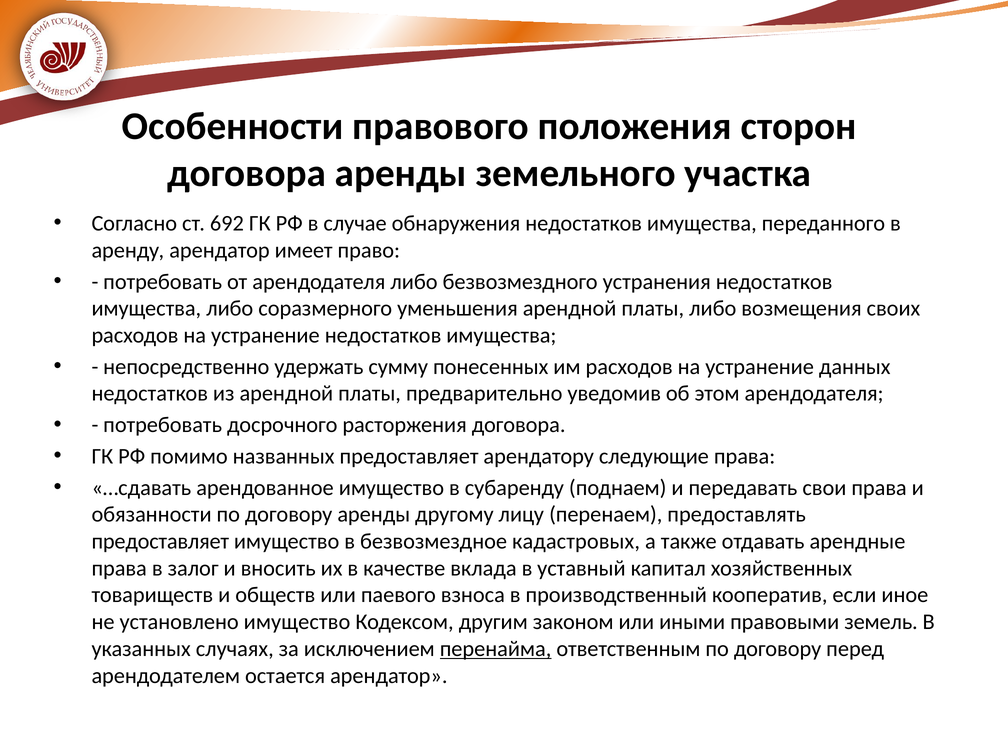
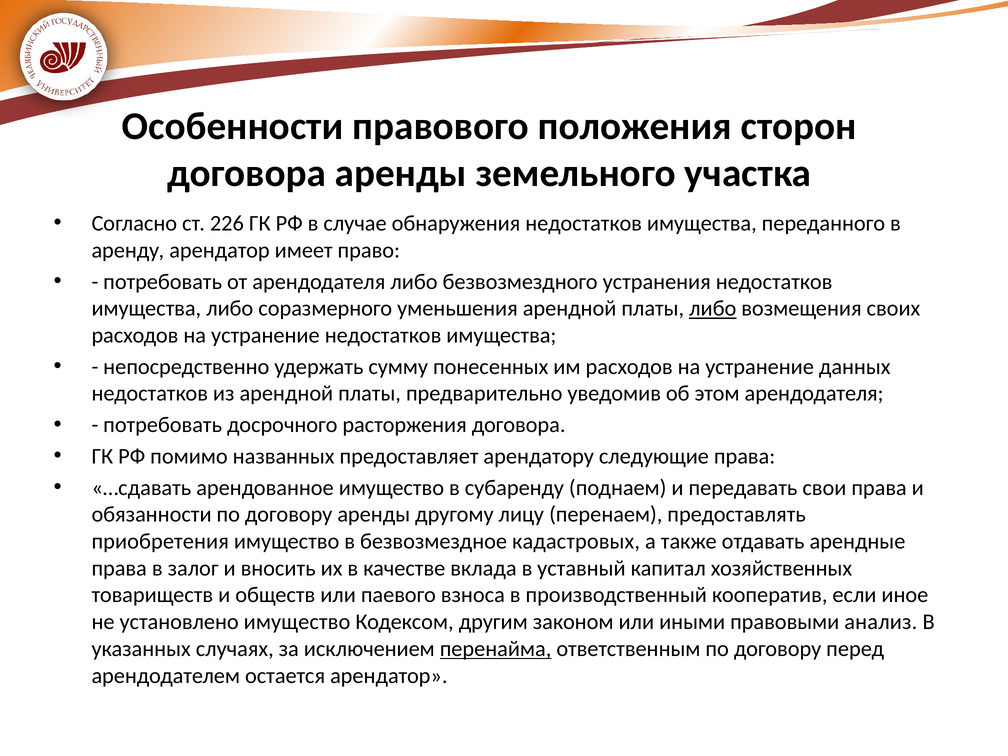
692: 692 -> 226 (227, 223)
либо underline: none -> present (713, 309)
предоставляет: предоставляет -> приобретения (160, 541)
земель: земель -> анализ (881, 622)
